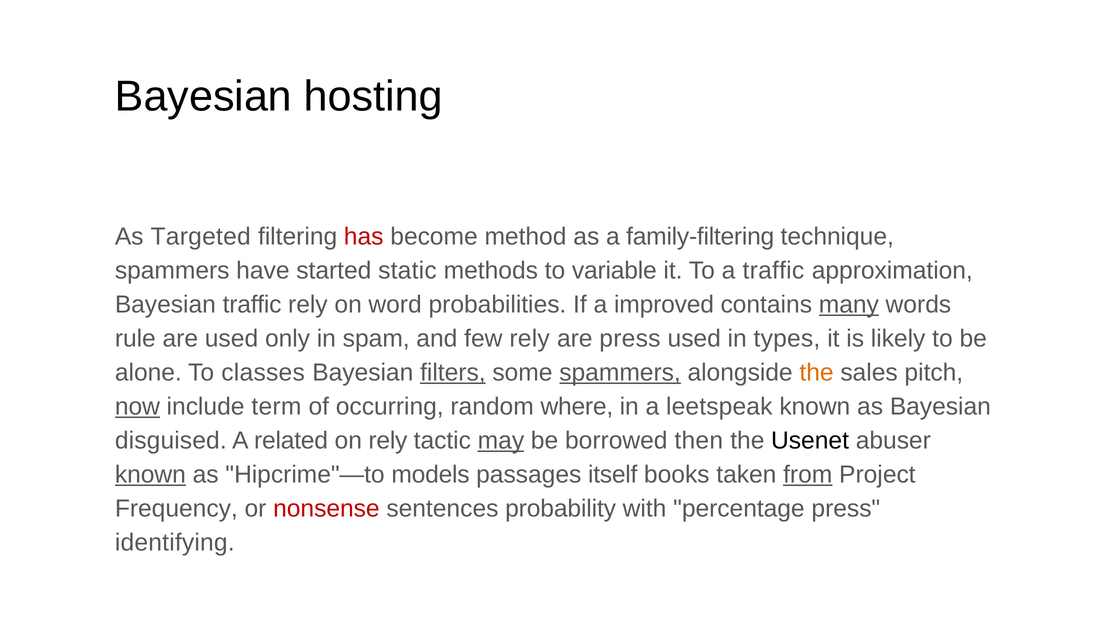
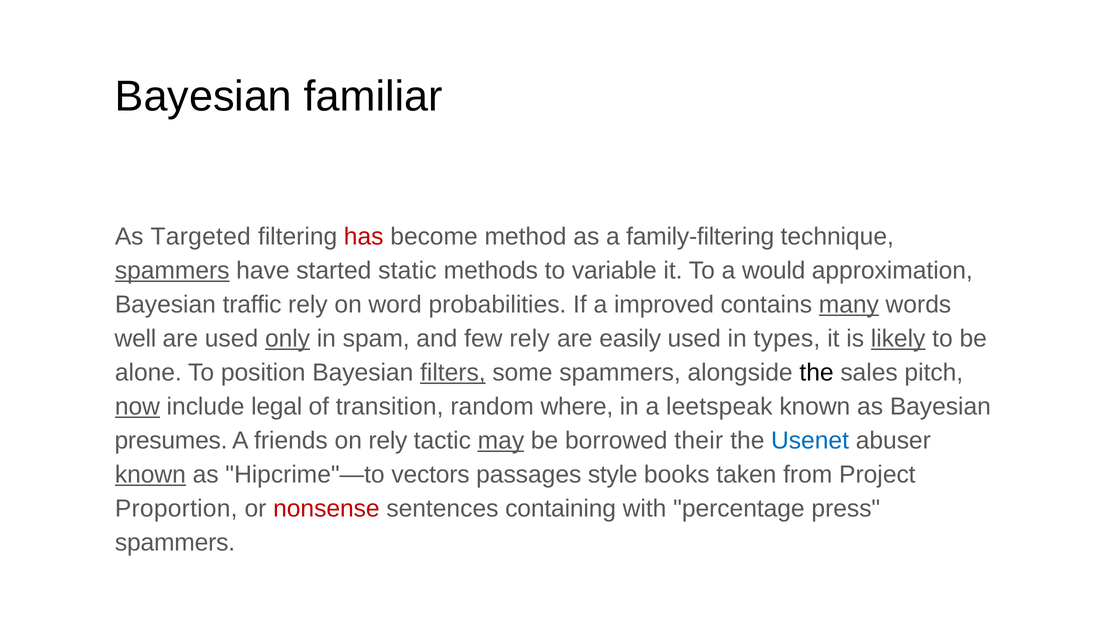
hosting: hosting -> familiar (373, 96)
spammers underline: none -> present (172, 271)
a traffic: traffic -> would (774, 271)
rule: rule -> well (135, 339)
only underline: none -> present (288, 339)
are press: press -> easily (630, 339)
likely underline: none -> present (898, 339)
classes: classes -> position (263, 372)
spammers underline: present -> none (620, 372)
the colour: orange -> black (817, 372)
term: term -> legal (277, 406)
occurring: occurring -> transition (390, 406)
disguised: disguised -> presumes (171, 440)
related: related -> friends (291, 440)
then: then -> their (699, 440)
Usenet colour: black -> blue (810, 440)
models: models -> vectors (431, 474)
itself: itself -> style (613, 474)
from underline: present -> none (808, 474)
Frequency: Frequency -> Proportion (176, 508)
probability: probability -> containing (561, 508)
identifying: identifying -> spammers (175, 542)
